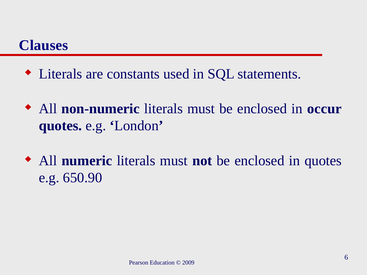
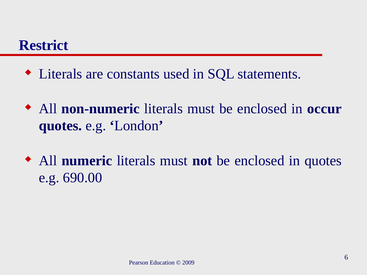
Clauses: Clauses -> Restrict (44, 45)
650.90: 650.90 -> 690.00 (83, 178)
